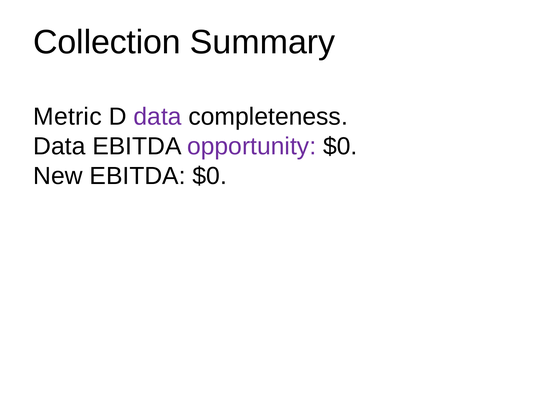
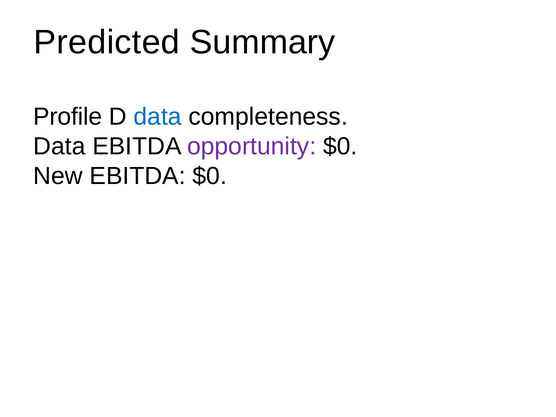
Collection: Collection -> Predicted (107, 42)
Metric: Metric -> Profile (68, 117)
data colour: purple -> blue (158, 117)
